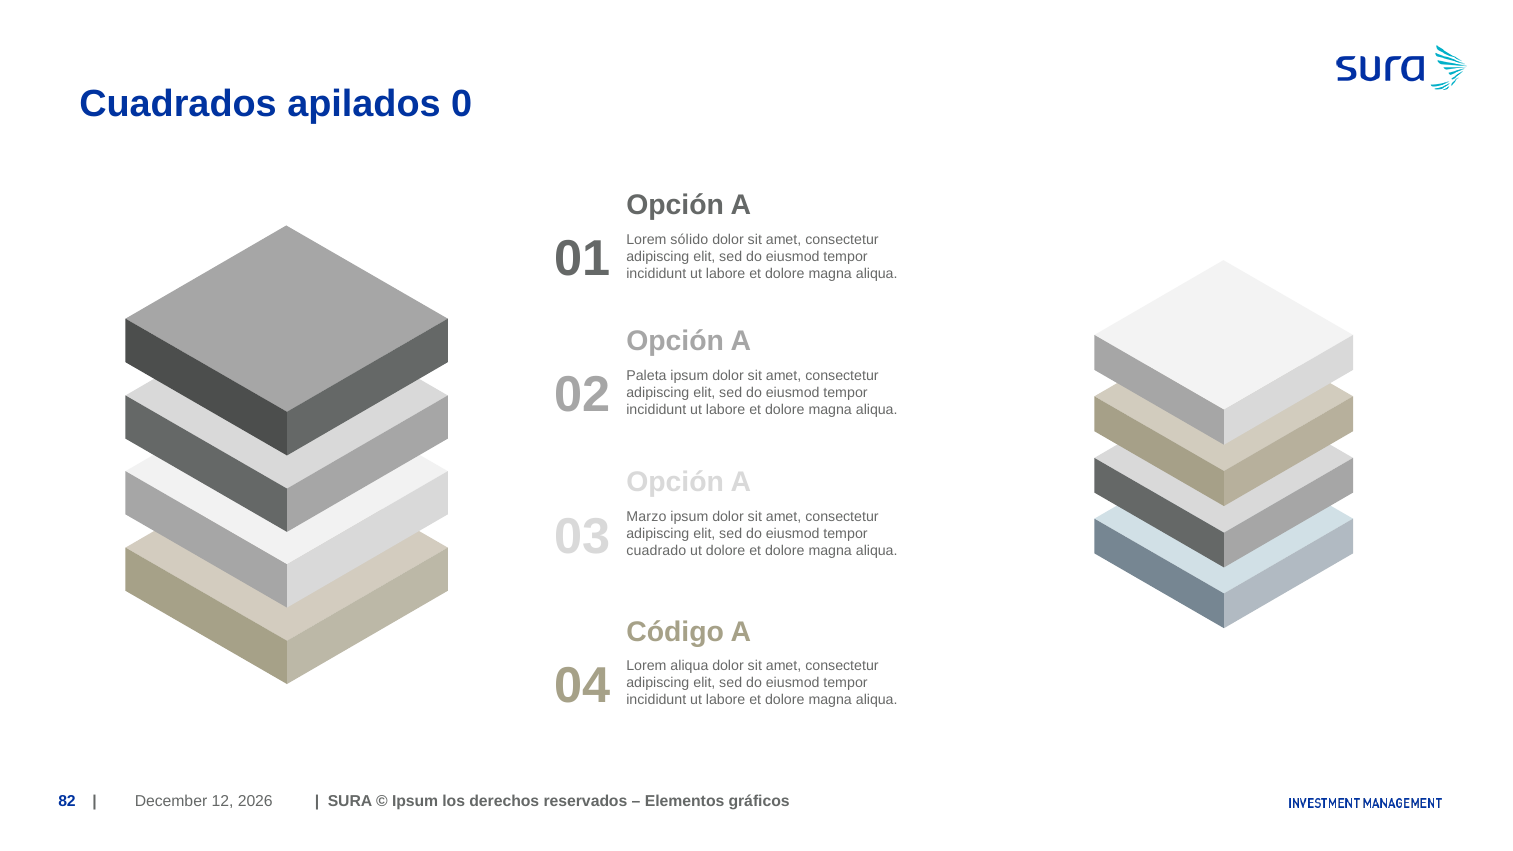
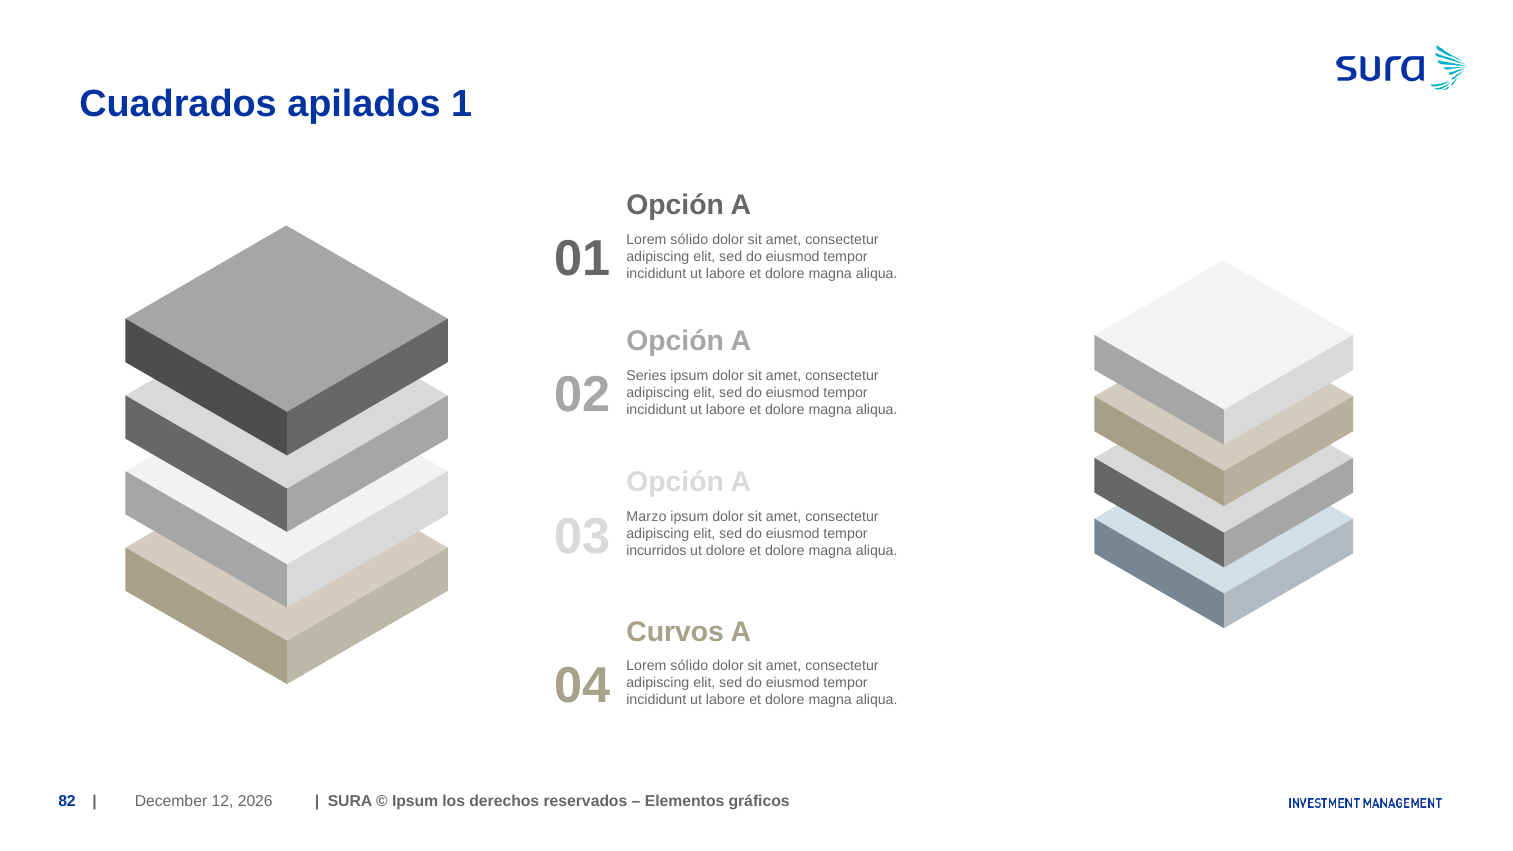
0: 0 -> 1 (462, 104)
Paleta: Paleta -> Series (646, 375)
cuadrado: cuadrado -> incurridos (656, 551)
Código: Código -> Curvos (675, 632)
aliqua: aliqua -> sólido (689, 666)
